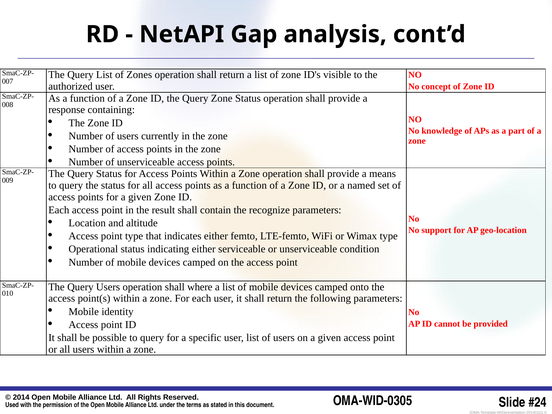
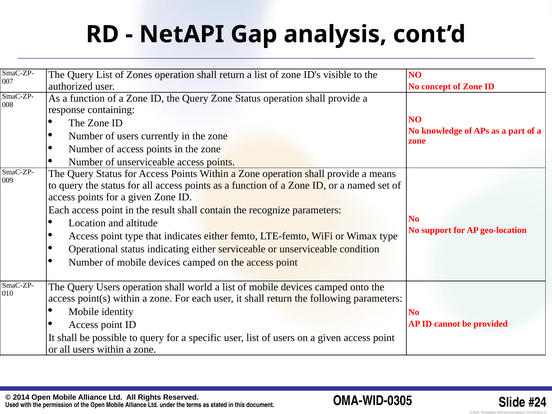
where: where -> world (200, 287)
